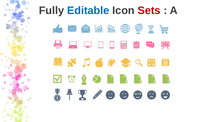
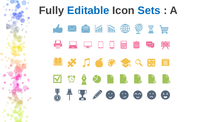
Sets colour: red -> blue (149, 11)
